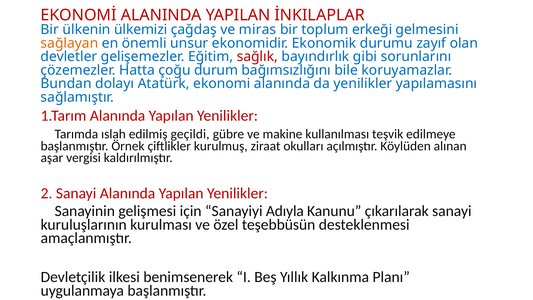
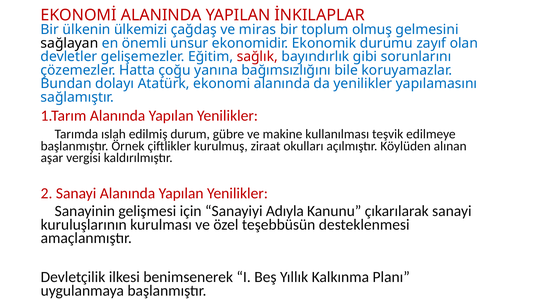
erkeği: erkeği -> olmuş (372, 30)
sağlayan colour: orange -> black (69, 43)
durum: durum -> yanına (216, 70)
geçildi: geçildi -> durum (190, 134)
